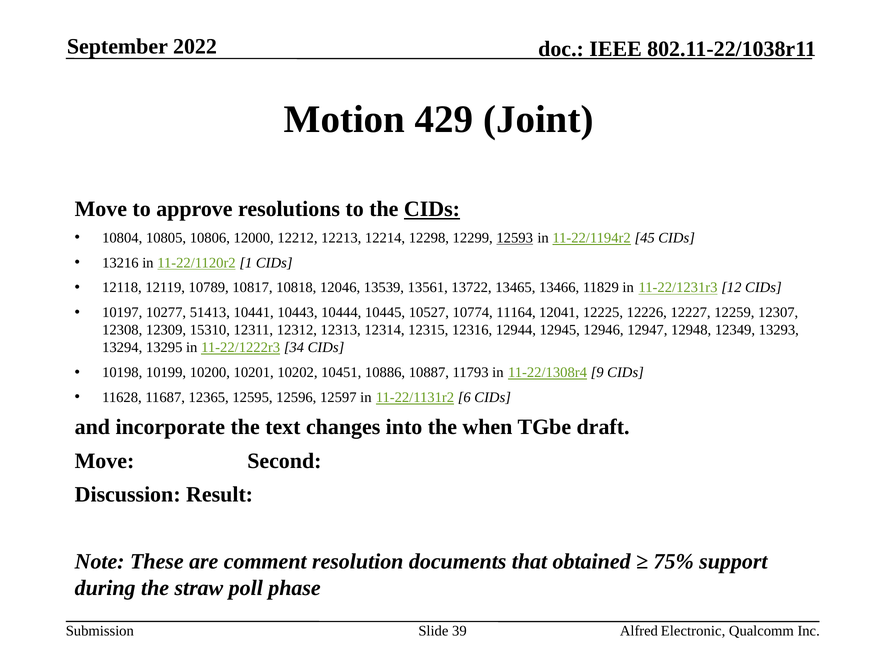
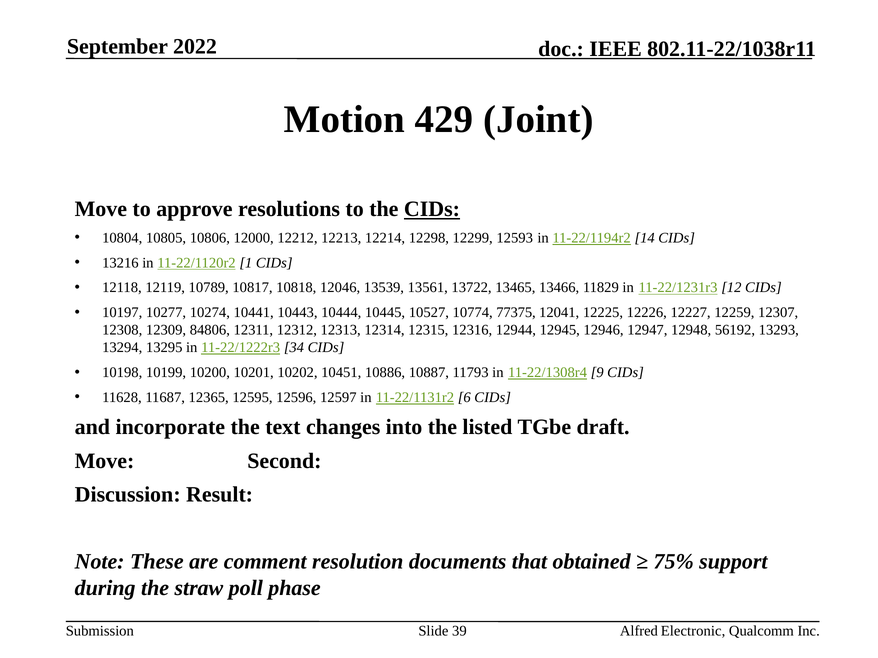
12593 underline: present -> none (515, 238)
45: 45 -> 14 (645, 238)
51413: 51413 -> 10274 (210, 313)
11164: 11164 -> 77375 (516, 313)
15310: 15310 -> 84806 (210, 330)
12349: 12349 -> 56192 (735, 330)
when: when -> listed (487, 427)
